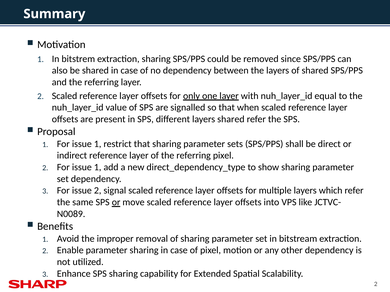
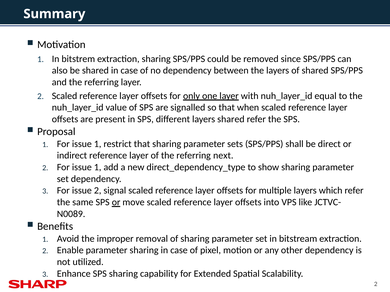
referring pixel: pixel -> next (223, 156)
